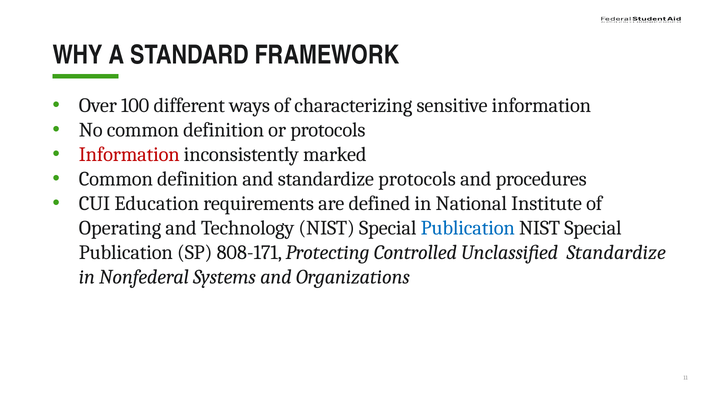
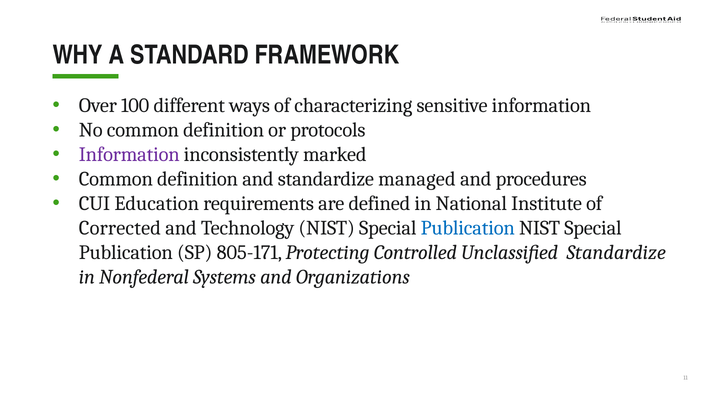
Information colour: red -> purple (129, 155)
standardize protocols: protocols -> managed (417, 179)
Operating: Operating -> Corrected (120, 228)
808-171: 808-171 -> 805-171 (249, 253)
